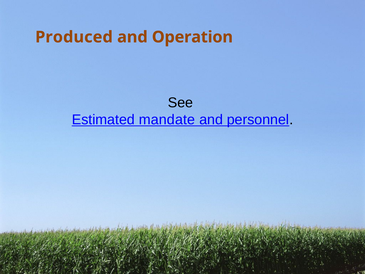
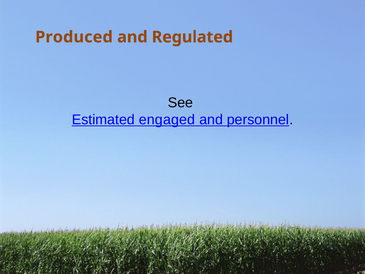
Operation: Operation -> Regulated (192, 37)
mandate: mandate -> engaged (167, 120)
